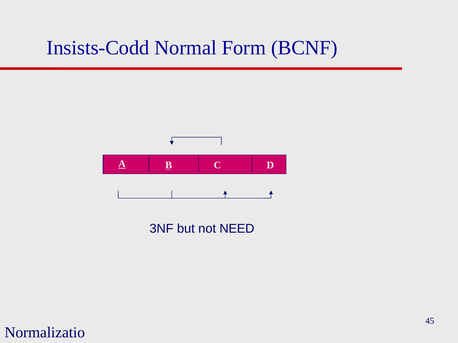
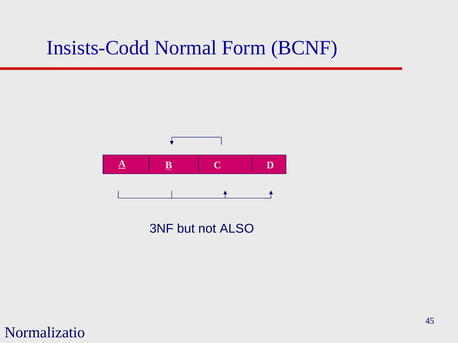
NEED: NEED -> ALSO (237, 229)
